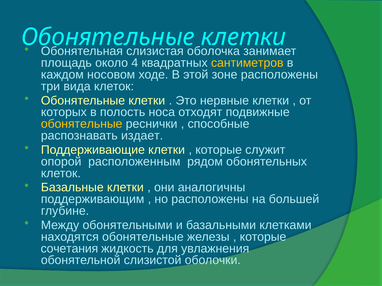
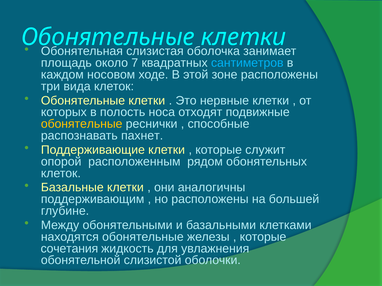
4: 4 -> 7 (135, 63)
сантиметров colour: yellow -> light blue (247, 63)
издает: издает -> пахнет (142, 136)
